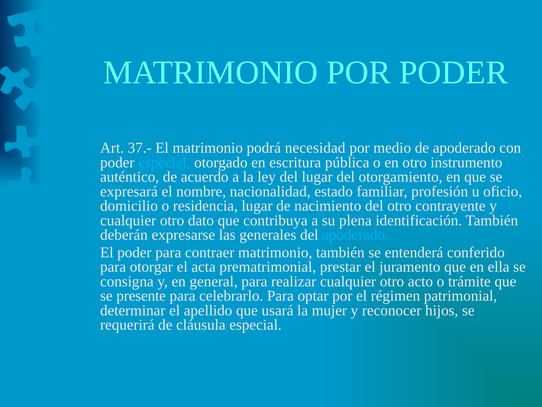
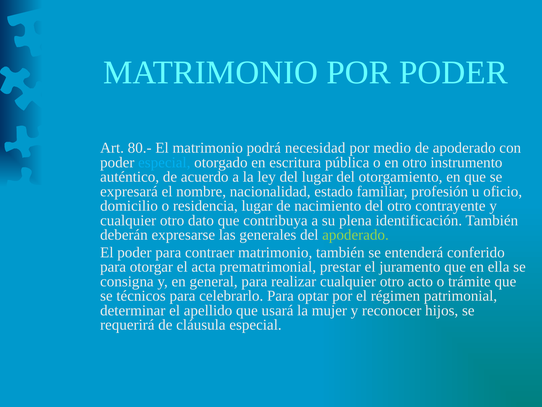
37.-: 37.- -> 80.- (140, 148)
apoderado colour: light blue -> light green (356, 235)
presente: presente -> técnicos (141, 296)
